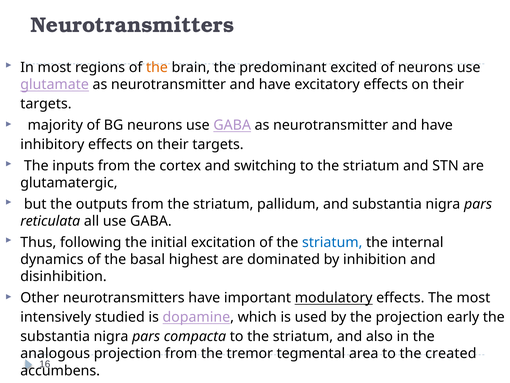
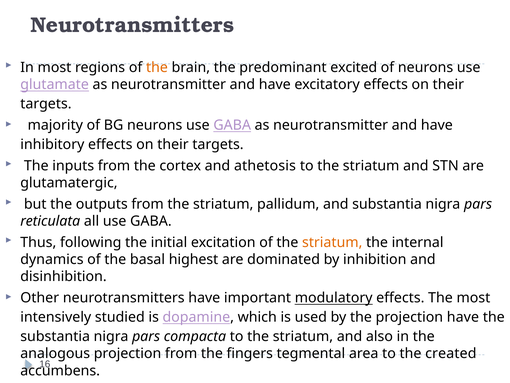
switching: switching -> athetosis (265, 166)
striatum colour: blue -> orange (332, 242)
projection early: early -> have (463, 317)
tremor: tremor -> fingers (250, 353)
